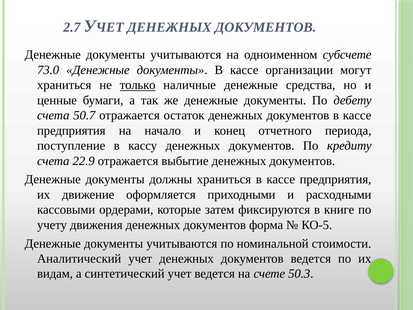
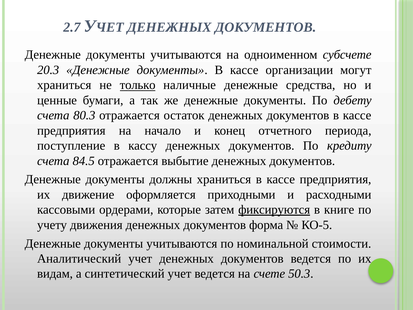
73.0: 73.0 -> 20.3 (48, 70)
50.7: 50.7 -> 80.3 (84, 115)
22.9: 22.9 -> 84.5 (84, 161)
фиксируются underline: none -> present (274, 210)
